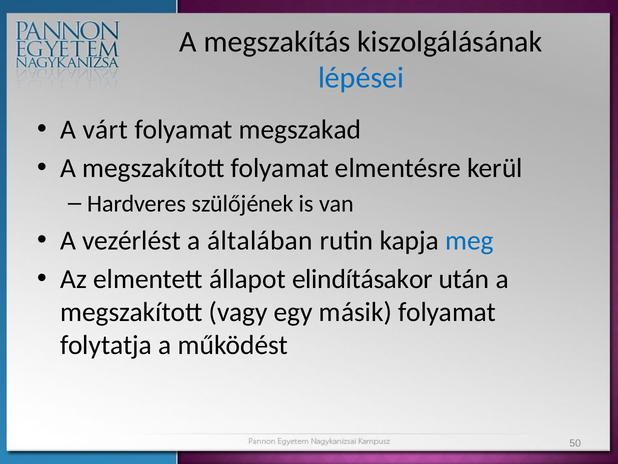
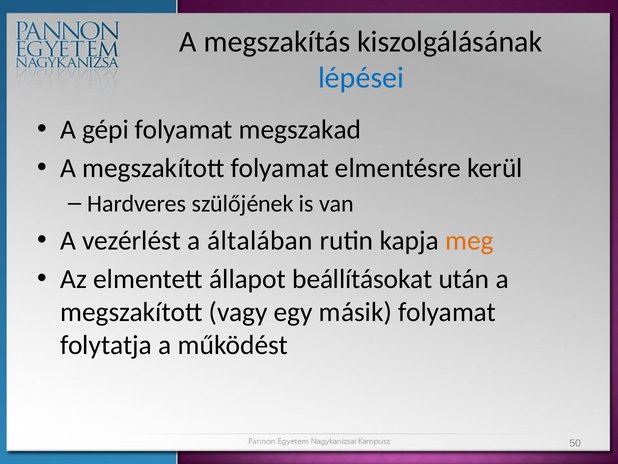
várt: várt -> gépi (106, 130)
meg colour: blue -> orange (469, 240)
elindításakor: elindításakor -> beállításokat (362, 279)
